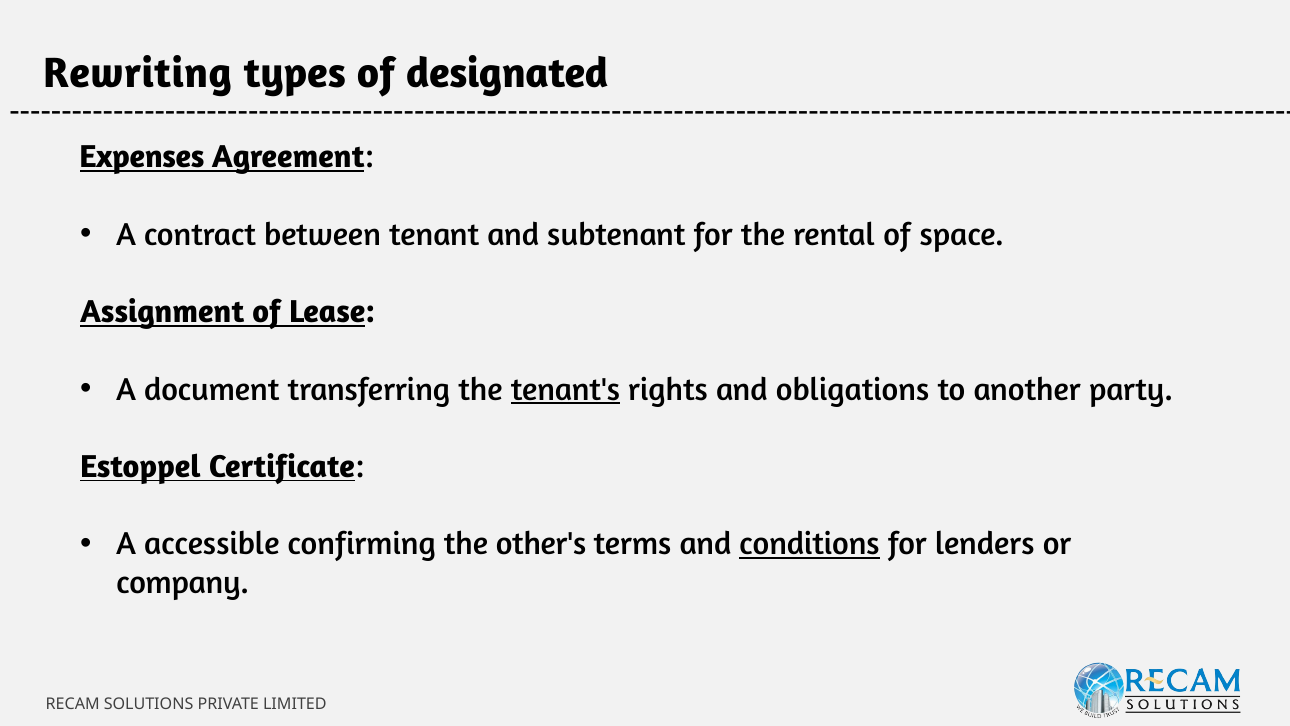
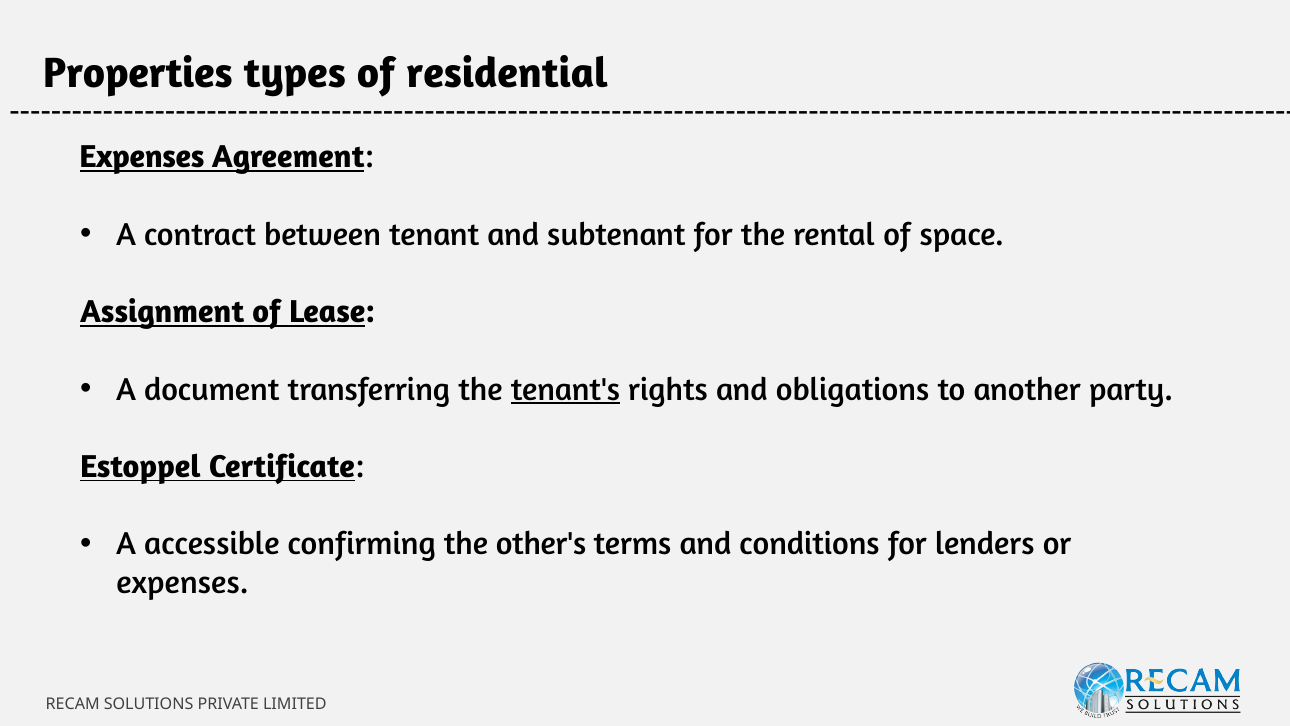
Rewriting: Rewriting -> Properties (138, 73)
designated: designated -> residential (507, 73)
conditions underline: present -> none (810, 544)
company: company -> expenses (182, 583)
